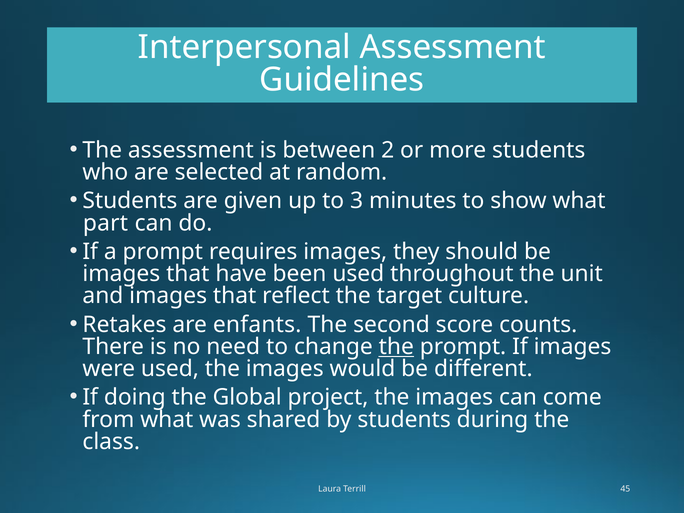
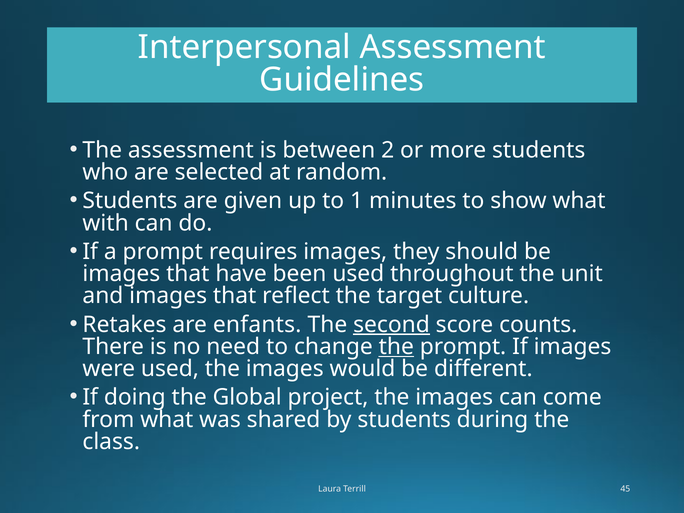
3: 3 -> 1 (357, 201)
part: part -> with (106, 223)
second underline: none -> present (391, 325)
